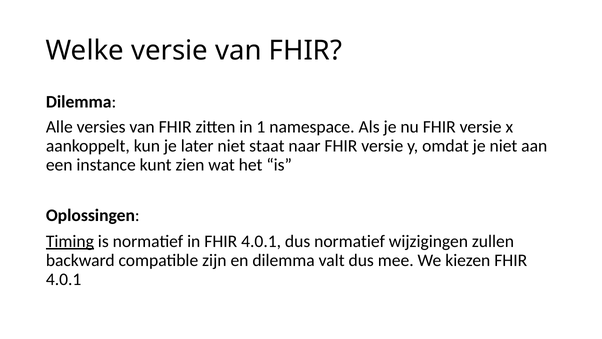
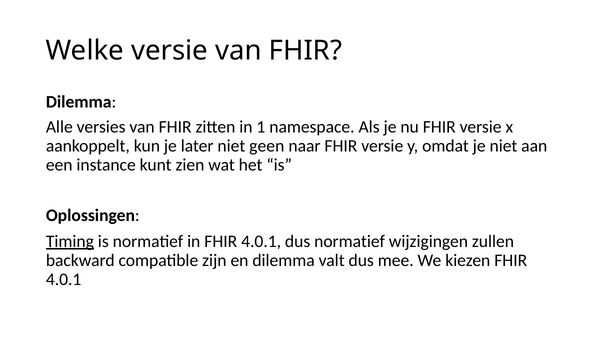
staat: staat -> geen (267, 146)
